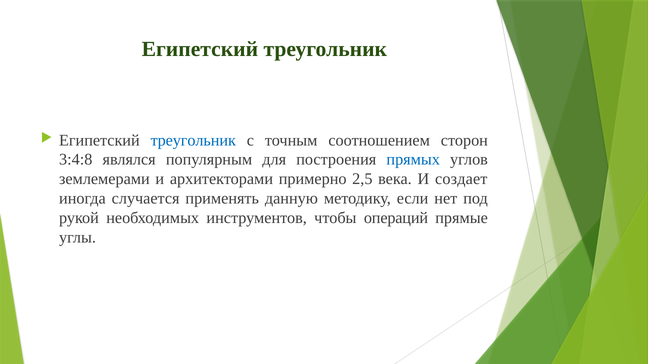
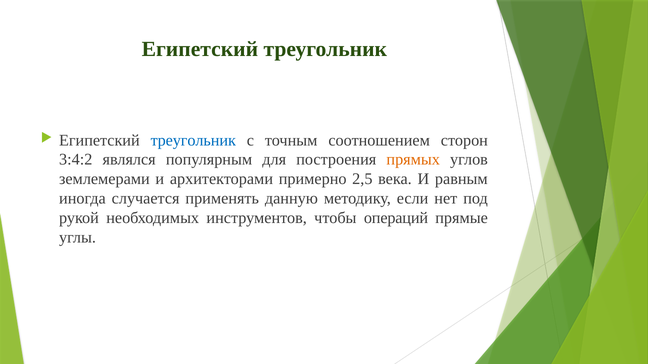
3:4:8: 3:4:8 -> 3:4:2 (76, 160)
прямых colour: blue -> orange (413, 160)
создает: создает -> равным (461, 179)
